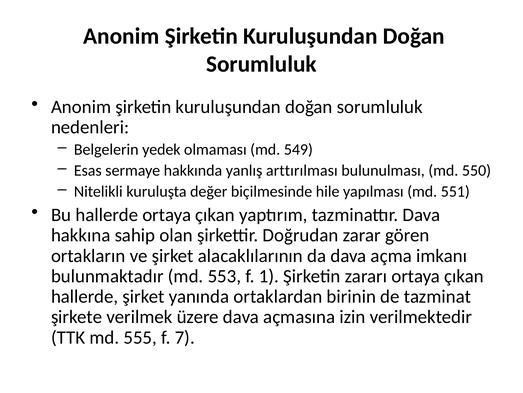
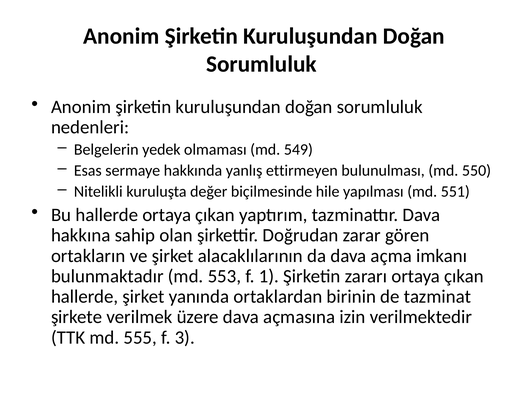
arttırılması: arttırılması -> ettirmeyen (302, 170)
7: 7 -> 3 (185, 337)
